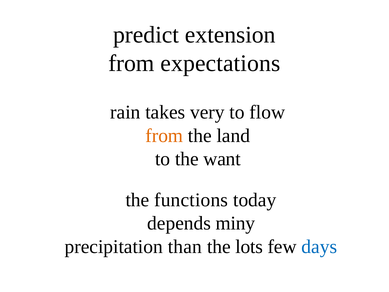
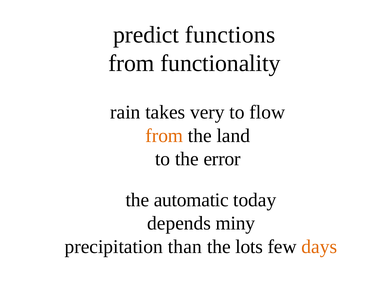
extension: extension -> functions (230, 35)
expectations: expectations -> functionality (220, 63)
want: want -> error (222, 159)
functions: functions -> automatic (191, 200)
days colour: blue -> orange (319, 246)
